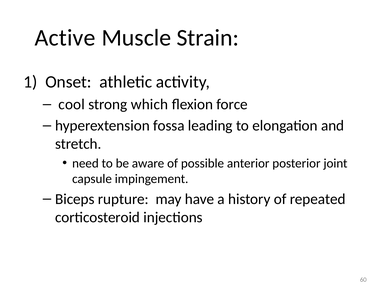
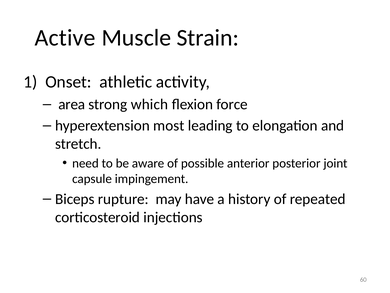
cool: cool -> area (72, 104)
fossa: fossa -> most (169, 125)
